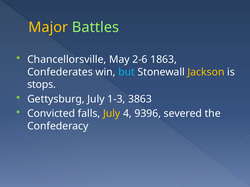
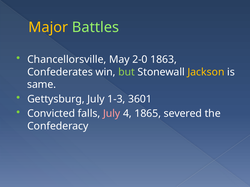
2-6: 2-6 -> 2-0 (140, 60)
but colour: light blue -> light green (127, 72)
stops: stops -> same (42, 85)
3863: 3863 -> 3601 (140, 99)
July colour: yellow -> pink (112, 114)
9396: 9396 -> 1865 (148, 114)
